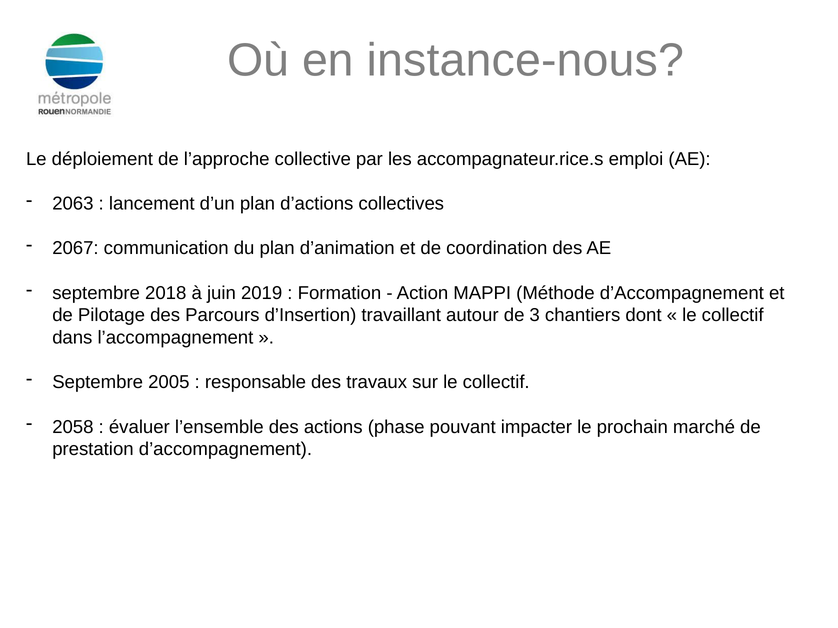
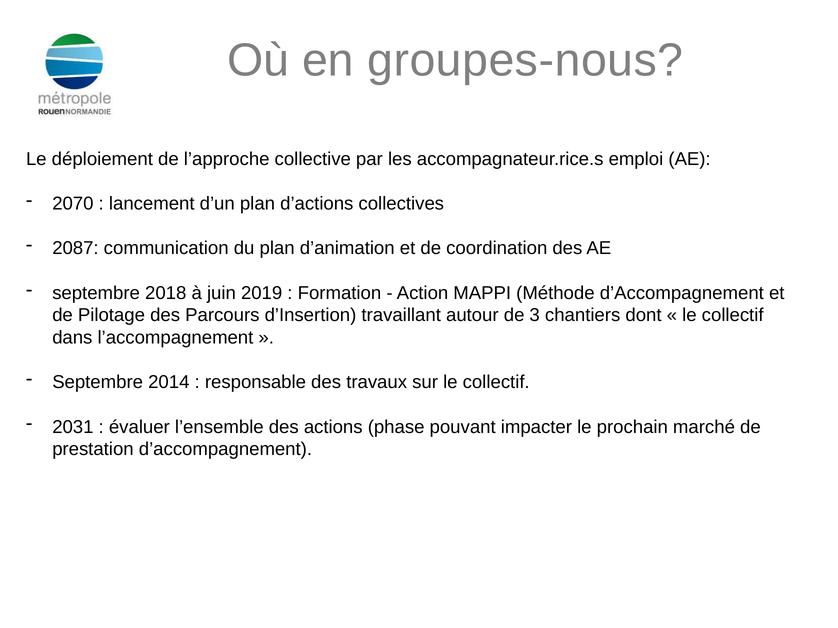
instance-nous: instance-nous -> groupes-nous (525, 60)
2063: 2063 -> 2070 (73, 204)
2067: 2067 -> 2087 (75, 249)
2005: 2005 -> 2014 (169, 383)
2058: 2058 -> 2031 (73, 427)
